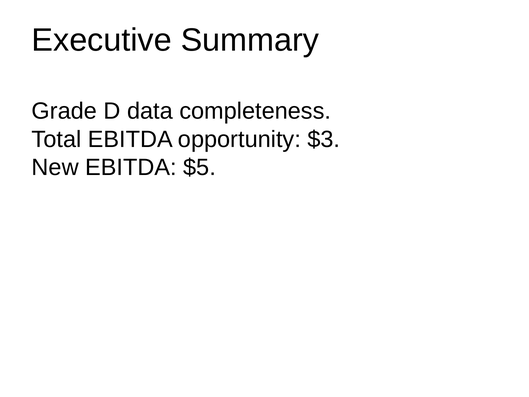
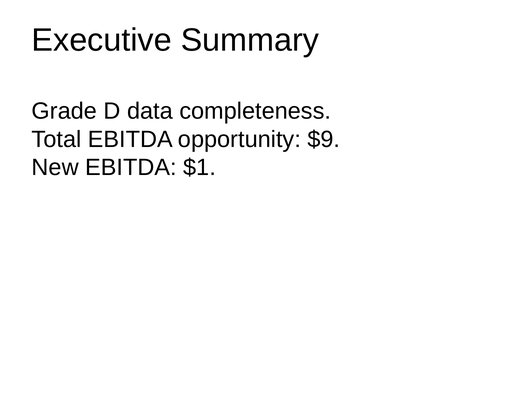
$3: $3 -> $9 (324, 139)
$5: $5 -> $1 (200, 167)
